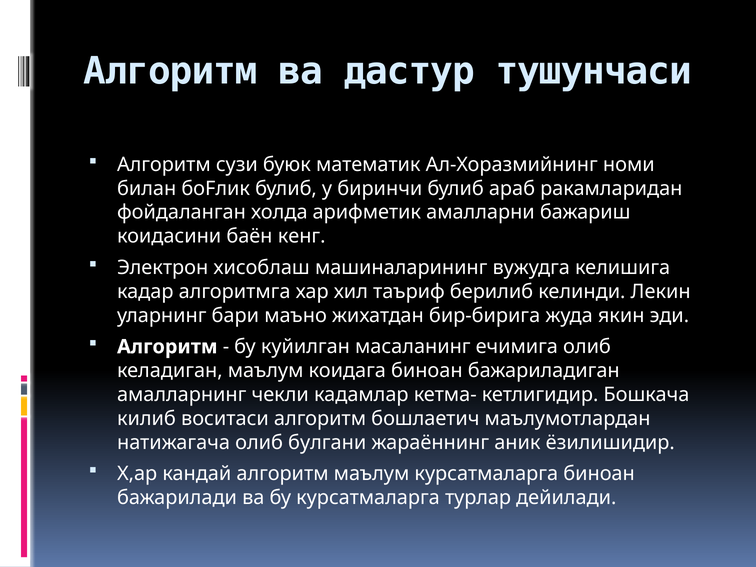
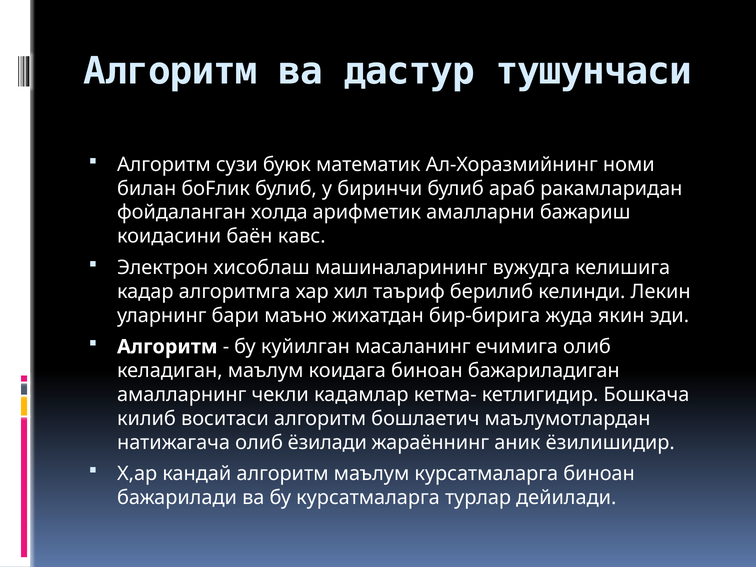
кенг: кенг -> кавс (302, 236)
булгани: булгани -> ёзилади (327, 442)
